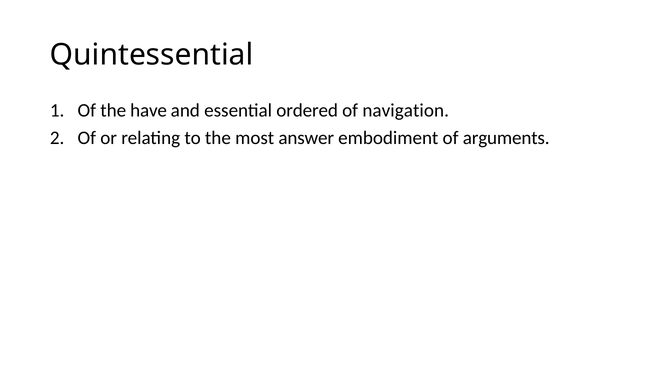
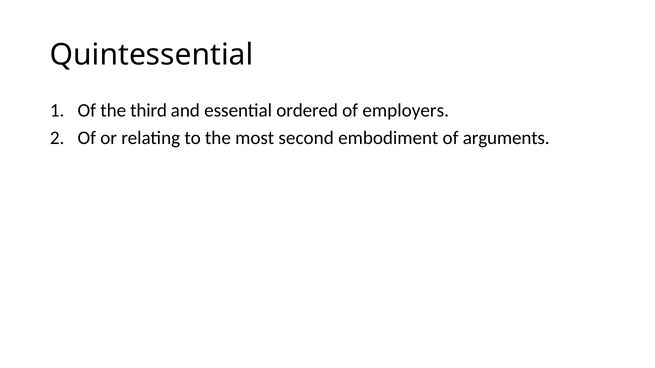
have: have -> third (149, 111)
navigation: navigation -> employers (406, 111)
answer: answer -> second (306, 138)
